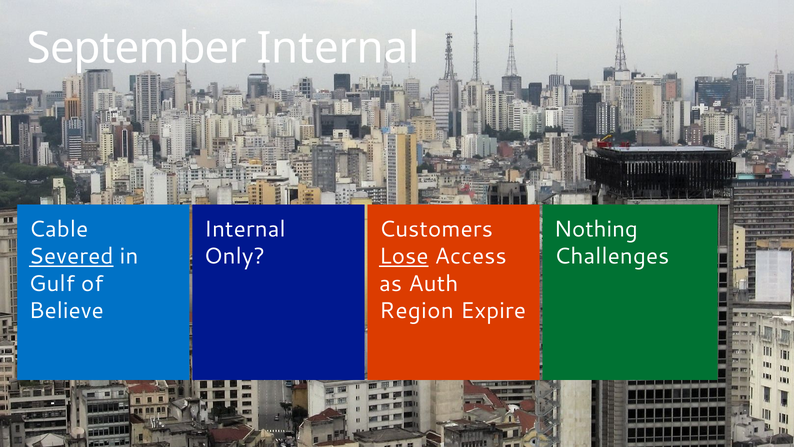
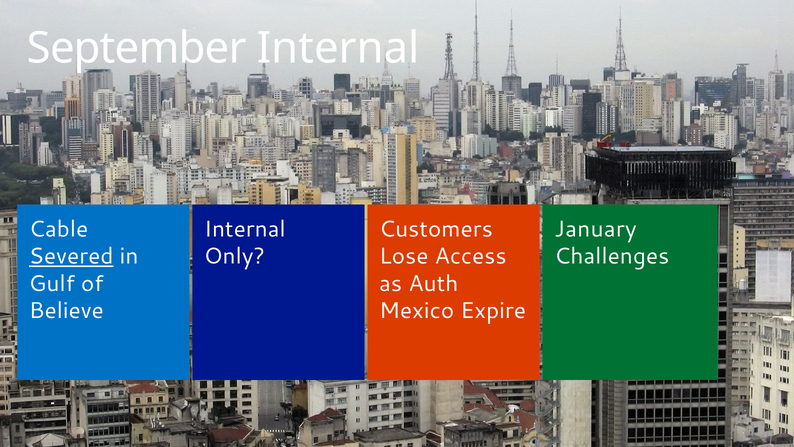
Nothing: Nothing -> January (596, 229)
Lose underline: present -> none (404, 256)
Region: Region -> Mexico (417, 311)
